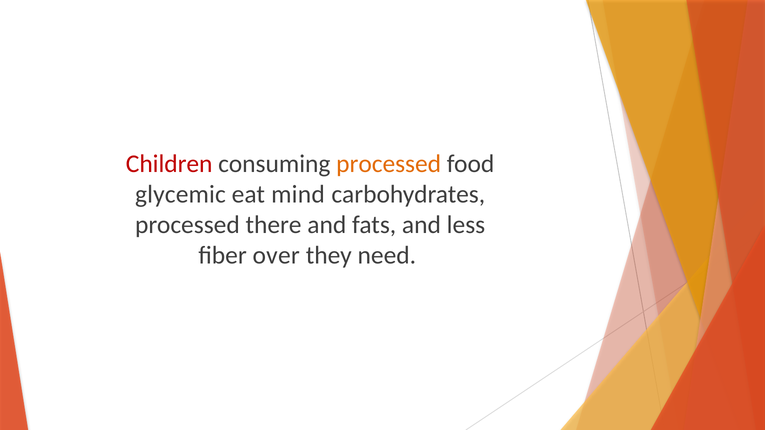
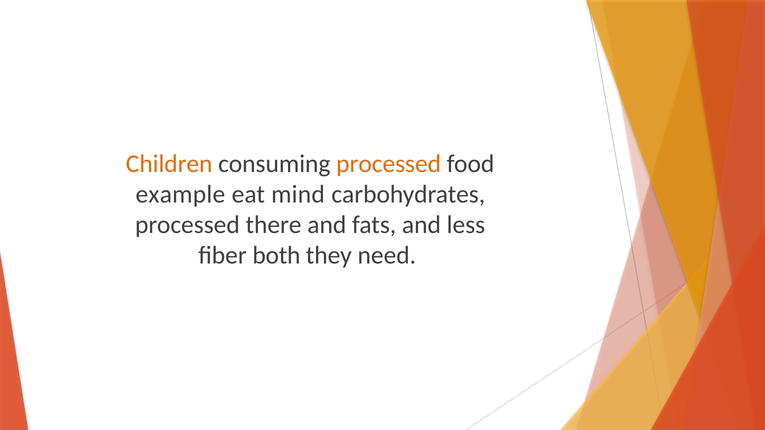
Children colour: red -> orange (169, 164)
glycemic: glycemic -> example (180, 194)
over: over -> both (276, 256)
